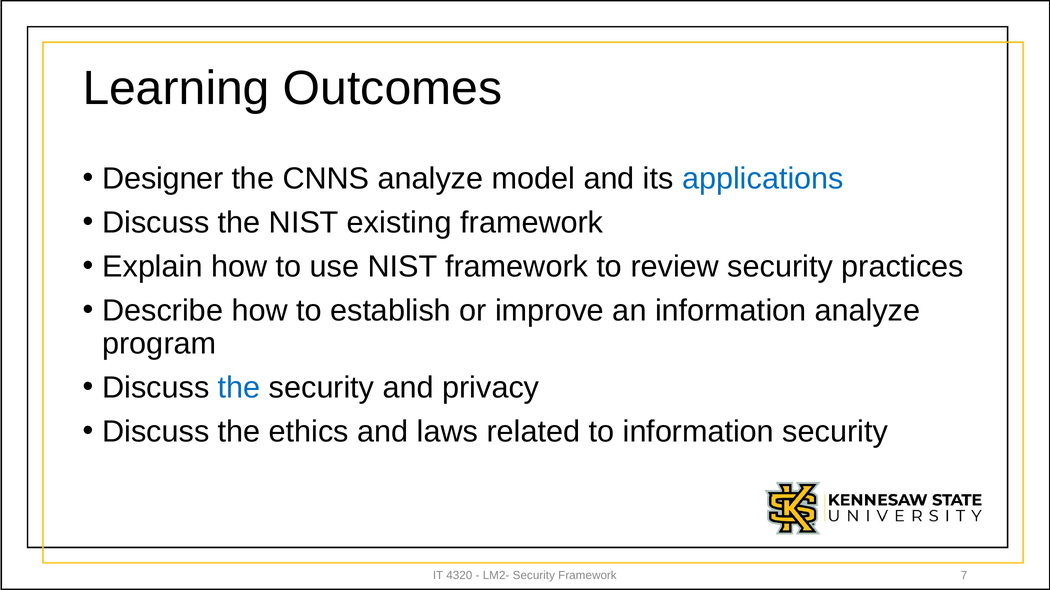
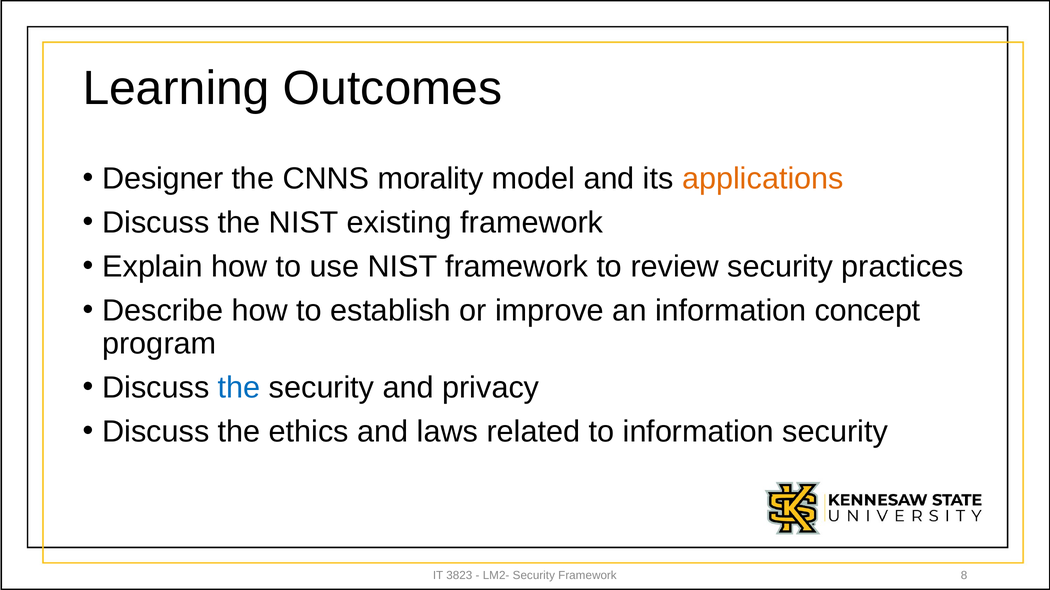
CNNS analyze: analyze -> morality (431, 179)
applications colour: blue -> orange (763, 179)
information analyze: analyze -> concept (868, 311)
4320: 4320 -> 3823 (459, 576)
7: 7 -> 8 (964, 576)
